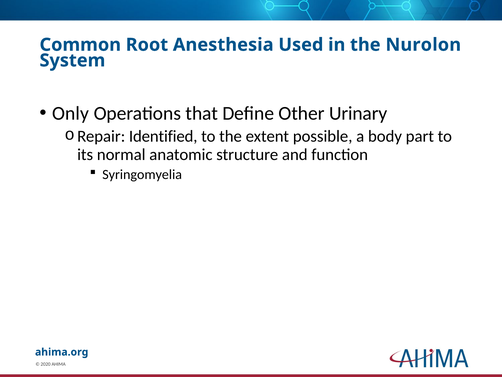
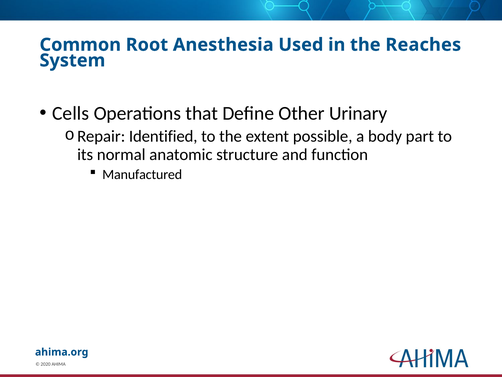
Nurolon: Nurolon -> Reaches (423, 45)
Only: Only -> Cells (71, 113)
Syringomyelia: Syringomyelia -> Manufactured (142, 174)
